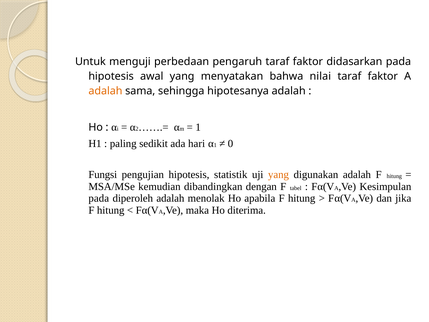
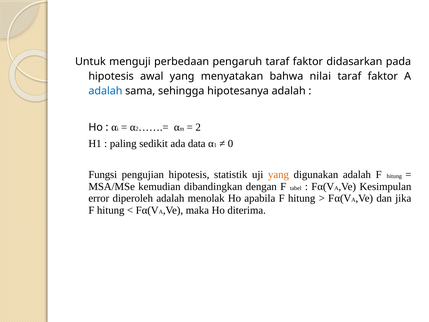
adalah colour: orange -> blue (105, 91)
1: 1 -> 2 (198, 127)
hari: hari -> data (197, 144)
pada: pada -> error (99, 198)
